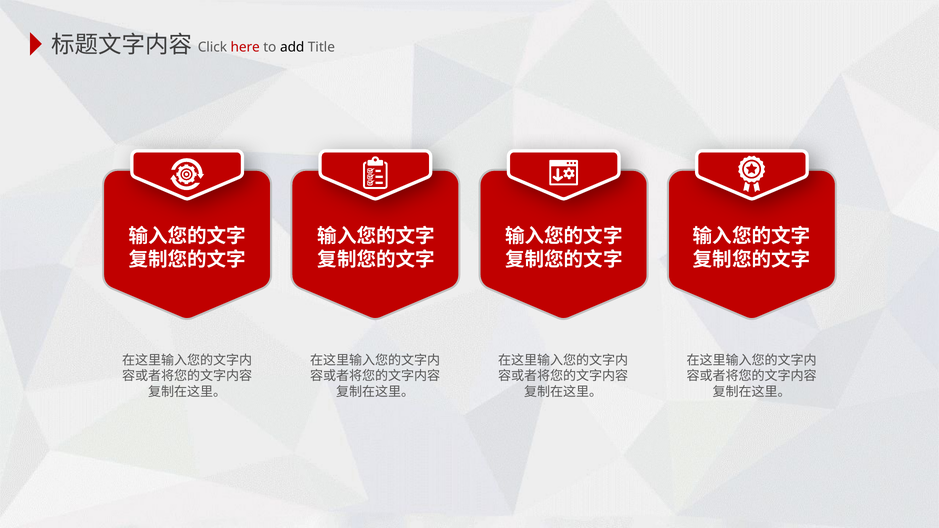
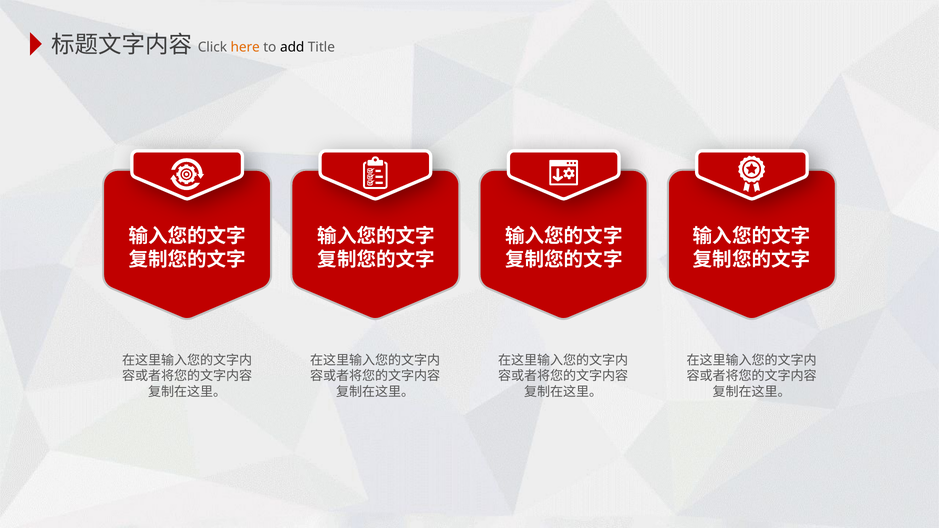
here colour: red -> orange (245, 47)
